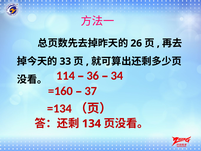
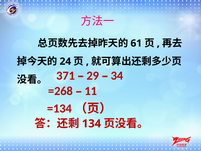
26: 26 -> 61 (136, 43)
33: 33 -> 24 (65, 61)
114: 114 -> 371 (66, 76)
36: 36 -> 29 (93, 76)
=160: =160 -> =268 (60, 91)
37: 37 -> 11 (91, 91)
